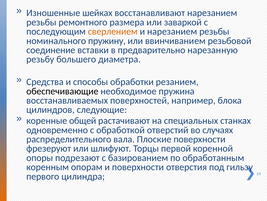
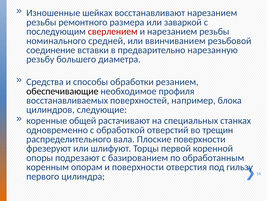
сверлением colour: orange -> red (113, 31)
пружину: пружину -> средней (107, 41)
пружина: пружина -> профиля (177, 91)
случаях: случаях -> трещин (218, 130)
